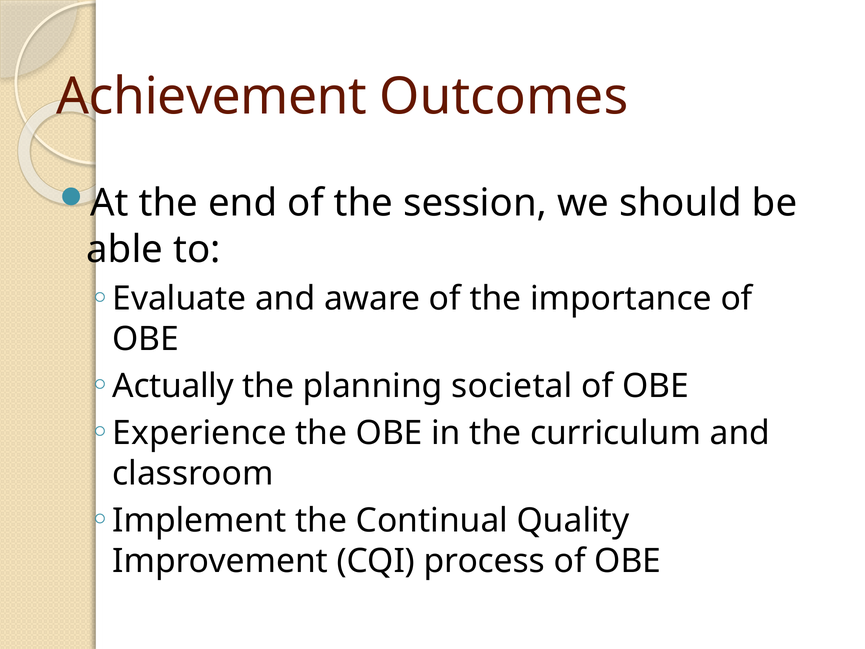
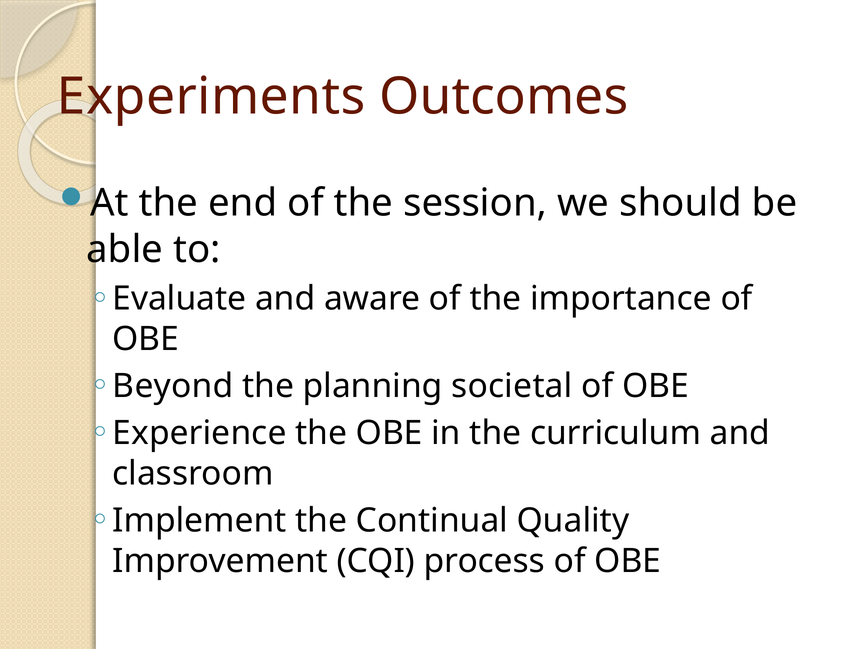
Achievement: Achievement -> Experiments (211, 97)
Actually: Actually -> Beyond (173, 386)
